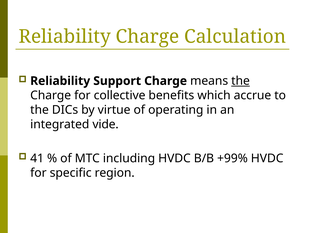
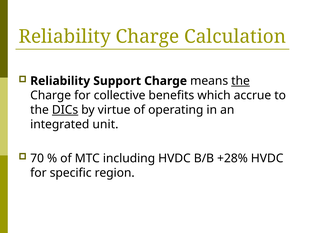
DICs underline: none -> present (65, 110)
vide: vide -> unit (105, 124)
41: 41 -> 70 (37, 158)
+99%: +99% -> +28% (232, 158)
